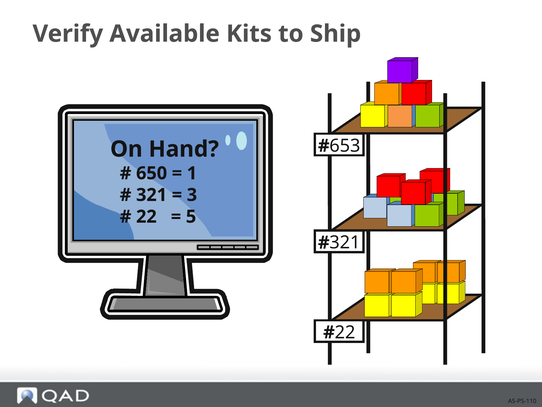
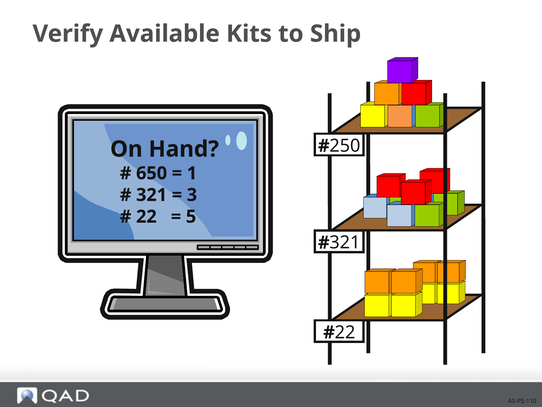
653: 653 -> 250 (345, 146)
